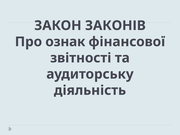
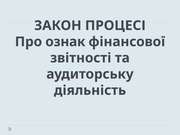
ЗАКОНІВ: ЗАКОНІВ -> ПРОЦЕСІ (115, 26)
